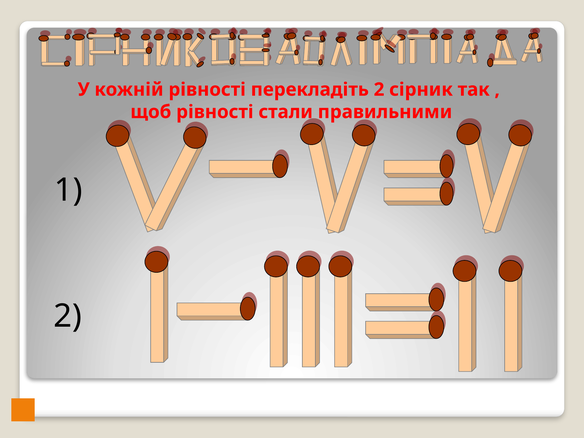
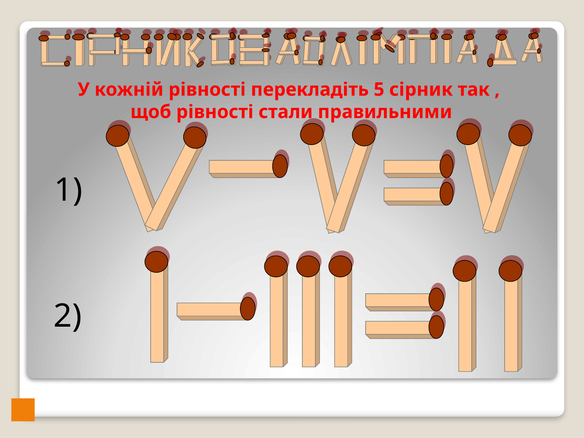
перекладіть 2: 2 -> 5 (379, 90)
